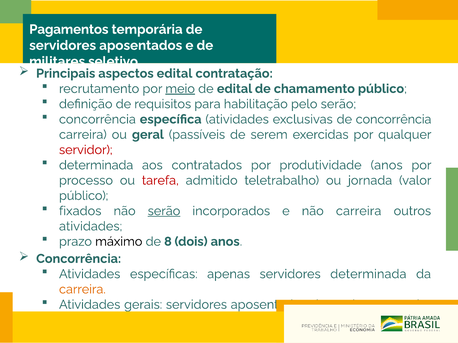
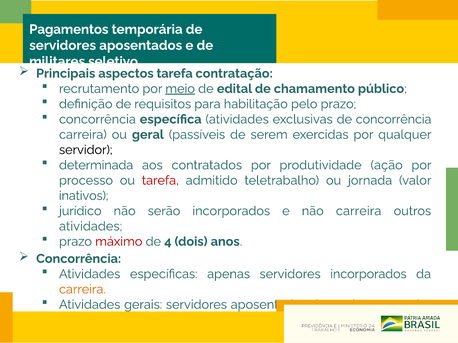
aspectos edital: edital -> tarefa (175, 73)
pelo serão: serão -> prazo (338, 104)
servidor colour: red -> black (86, 150)
produtividade anos: anos -> ação (387, 165)
público: público -> inativos (84, 196)
fixados: fixados -> jurídico (80, 211)
serão underline: present -> none (164, 211)
máximo colour: black -> red (119, 241)
8: 8 -> 4 (168, 241)
servidores determinada: determinada -> incorporados (368, 274)
